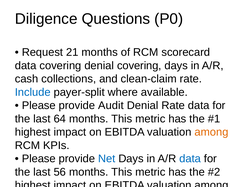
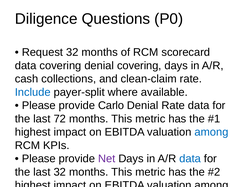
Request 21: 21 -> 32 (72, 52)
Audit: Audit -> Carlo (111, 105)
64: 64 -> 72 (60, 119)
among colour: orange -> blue (211, 132)
Net colour: blue -> purple (107, 158)
last 56: 56 -> 32 (60, 172)
